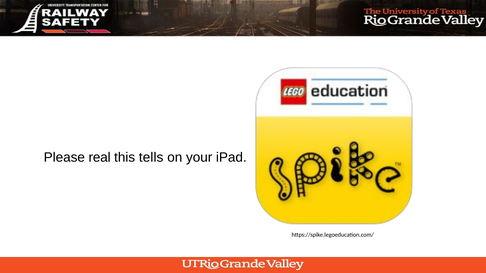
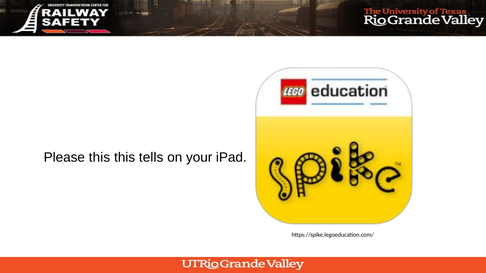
Please real: real -> this (99, 158)
